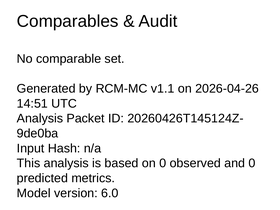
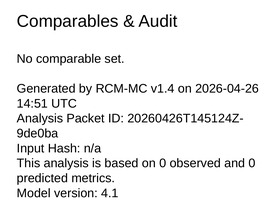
v1.1: v1.1 -> v1.4 (163, 89)
6.0: 6.0 -> 4.1 (110, 193)
